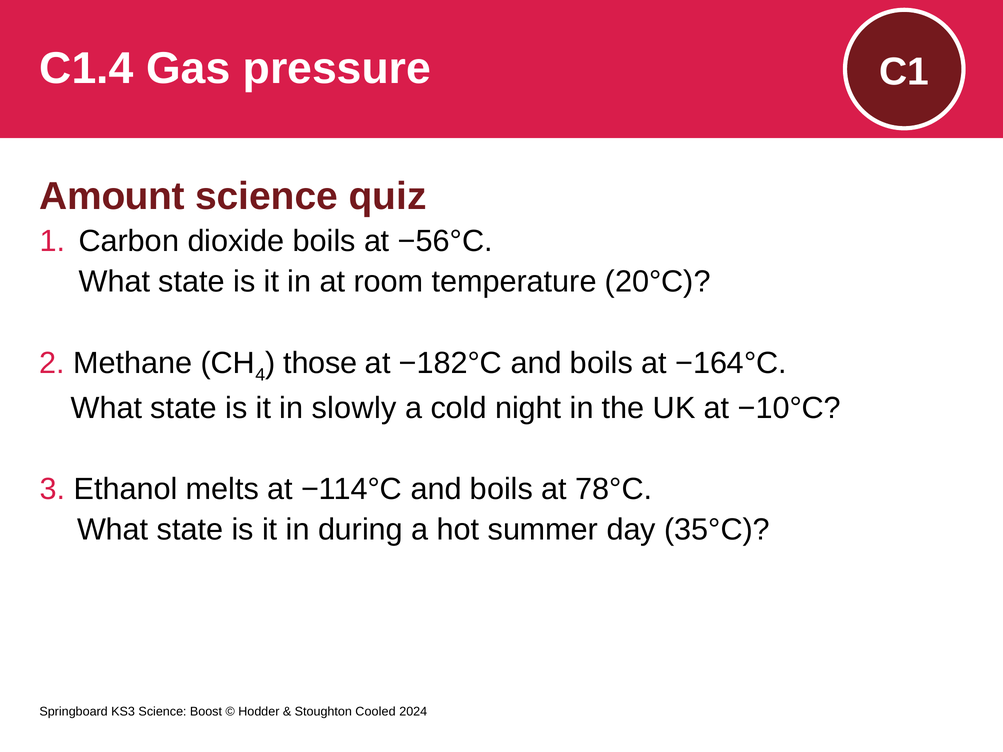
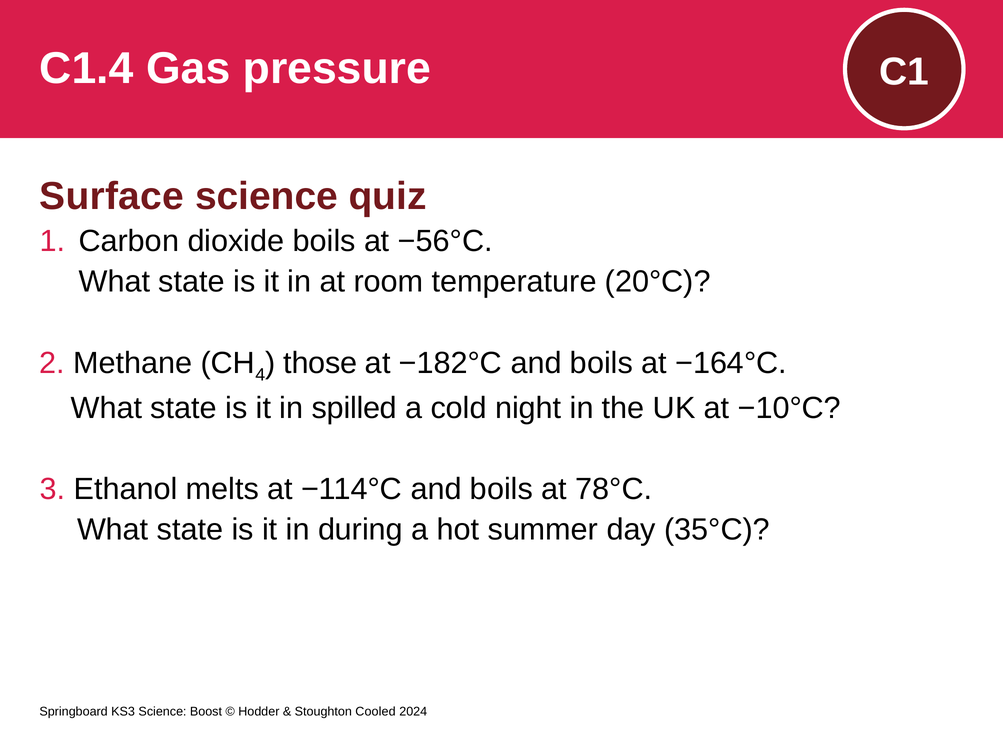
Amount: Amount -> Surface (112, 197)
slowly: slowly -> spilled (354, 409)
